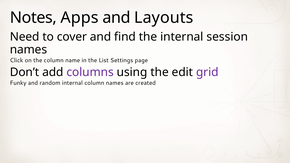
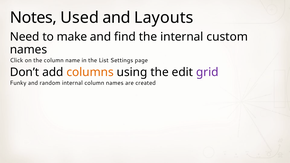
Apps: Apps -> Used (80, 18)
cover: cover -> make (72, 37)
session: session -> custom (227, 37)
columns colour: purple -> orange (90, 72)
